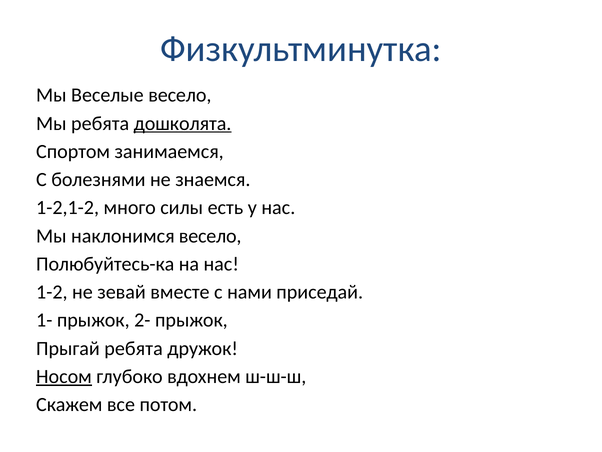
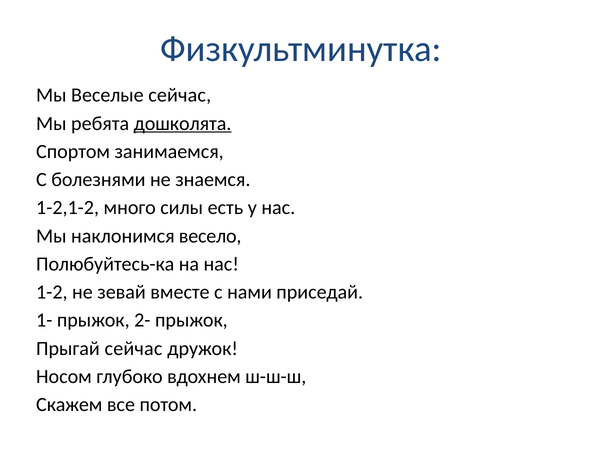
Веселые весело: весело -> сейчас (180, 95)
Прыгай ребята: ребята -> сейчас (133, 348)
Носом underline: present -> none (64, 376)
